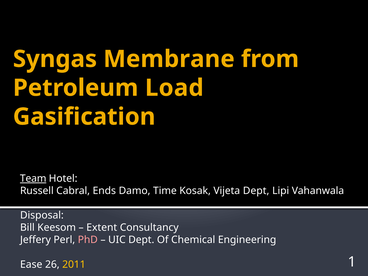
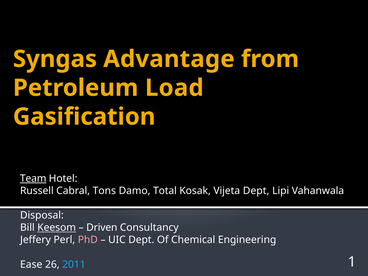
Membrane: Membrane -> Advantage (169, 59)
Ends: Ends -> Tons (104, 191)
Time: Time -> Total (165, 191)
Keesom underline: none -> present (57, 228)
Extent: Extent -> Driven (102, 228)
2011 colour: yellow -> light blue (74, 264)
